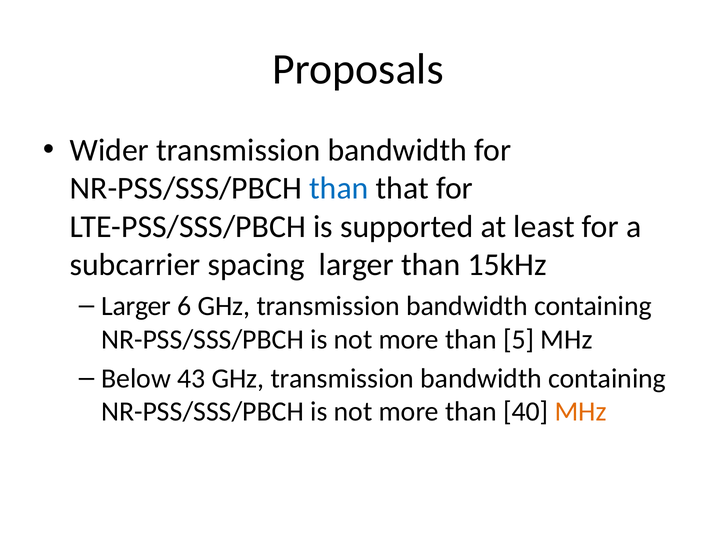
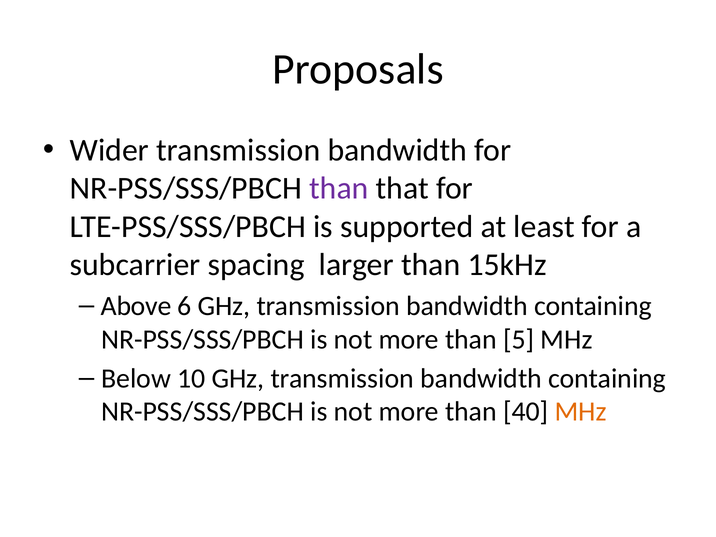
than colour: blue -> purple (339, 188)
Larger: Larger -> Above (136, 306)
43: 43 -> 10 (191, 378)
